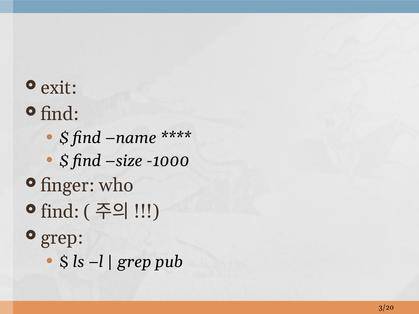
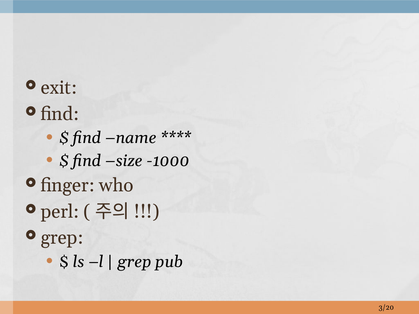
find: find -> perl (60, 212)
